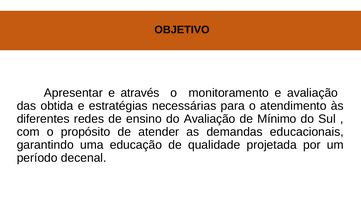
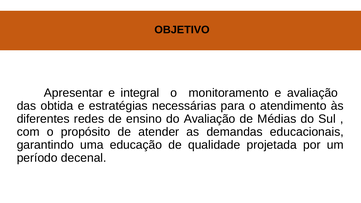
através: através -> integral (140, 93)
Mínimo: Mínimo -> Médias (277, 119)
